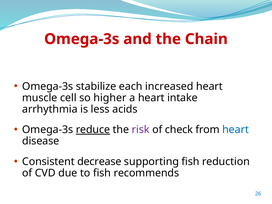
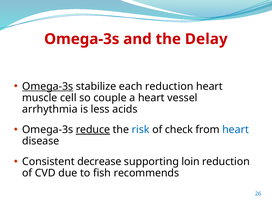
Chain: Chain -> Delay (206, 39)
Omega-3s underline: none -> present (48, 86)
each increased: increased -> reduction (169, 86)
higher: higher -> couple (110, 98)
intake: intake -> vessel (182, 98)
risk colour: purple -> blue (141, 130)
supporting fish: fish -> loin (191, 162)
